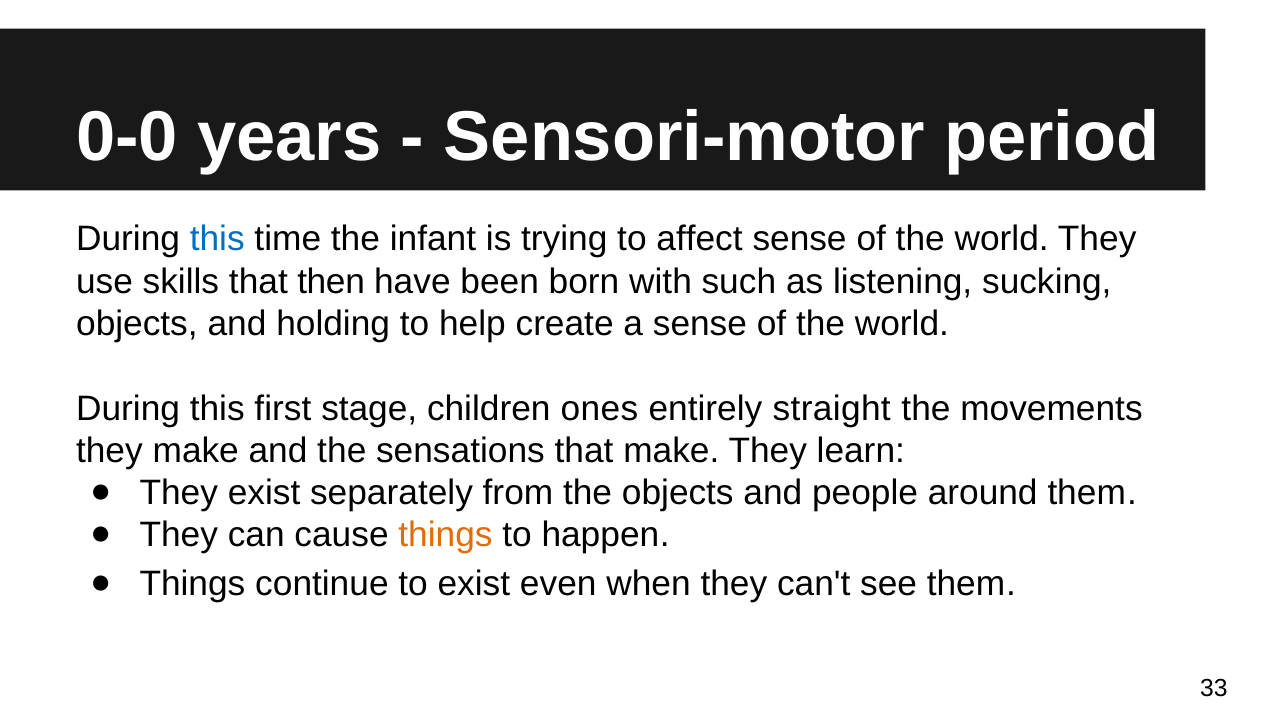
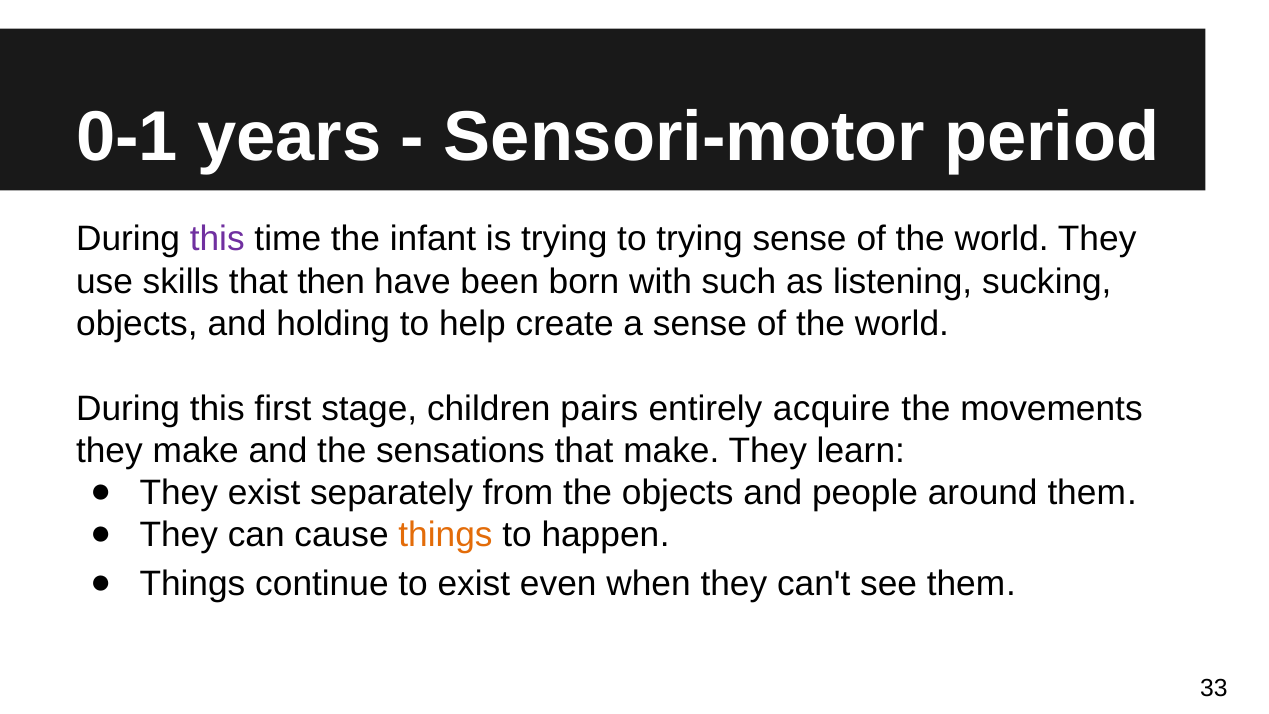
0-0: 0-0 -> 0-1 (127, 137)
this colour: blue -> purple (217, 239)
to affect: affect -> trying (700, 239)
ones: ones -> pairs (599, 408)
straight: straight -> acquire (832, 408)
